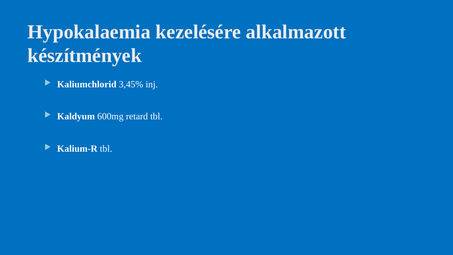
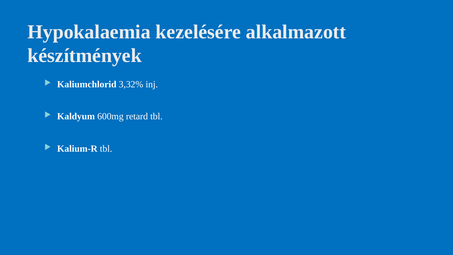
3,45%: 3,45% -> 3,32% (131, 84)
